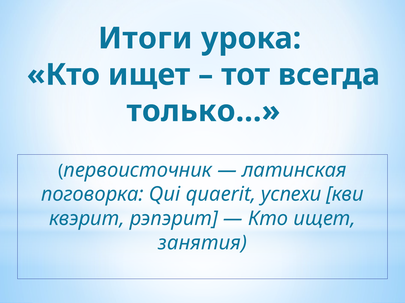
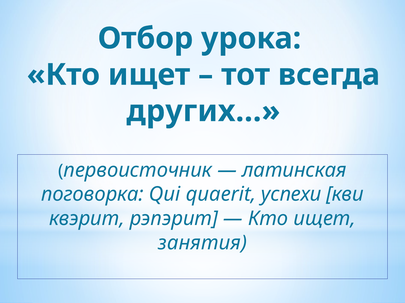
Итоги: Итоги -> Отбор (145, 39)
только…: только… -> других… (203, 111)
